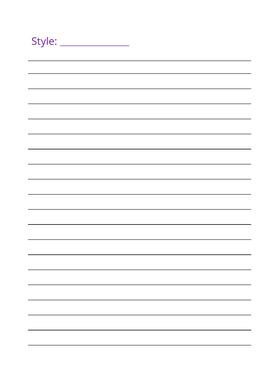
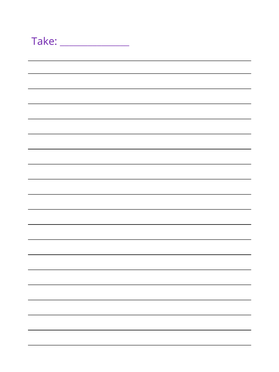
Style: Style -> Take (44, 42)
